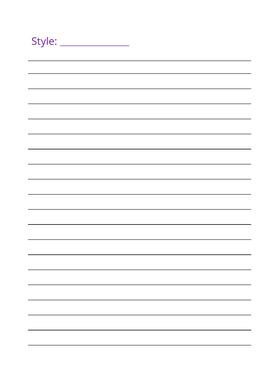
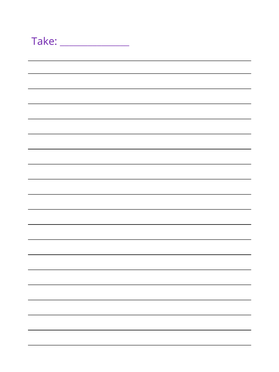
Style: Style -> Take (44, 42)
